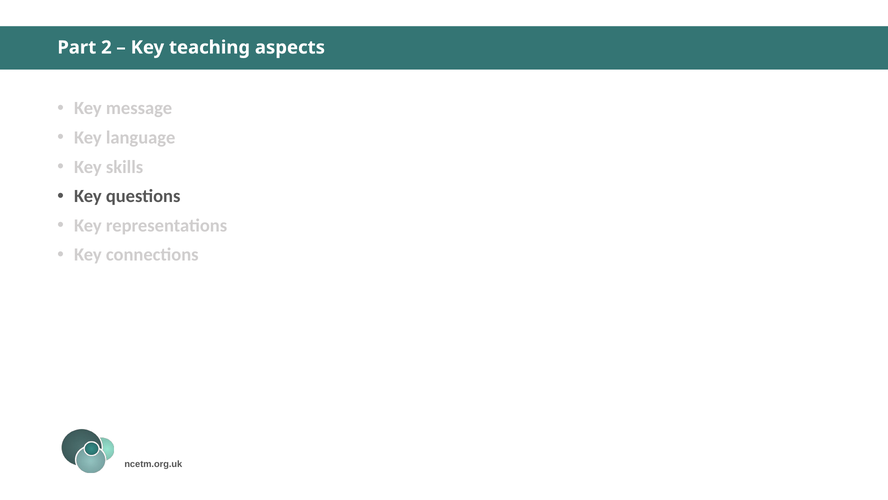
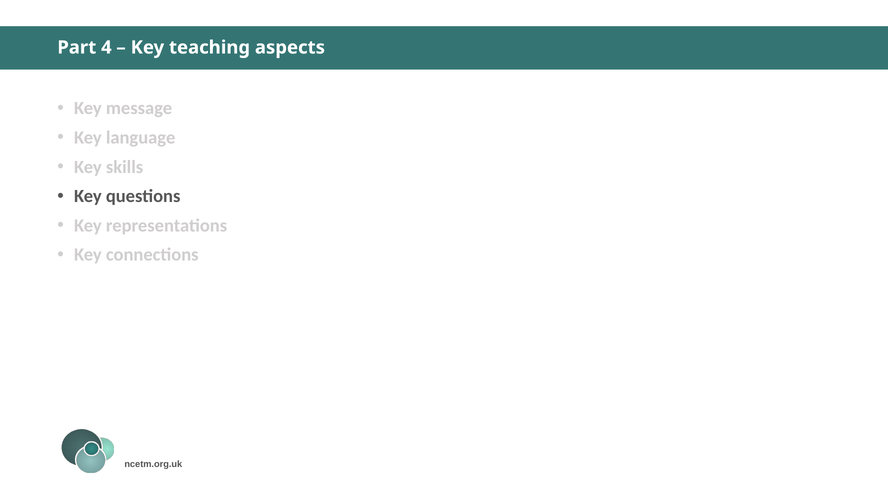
2: 2 -> 4 (106, 47)
